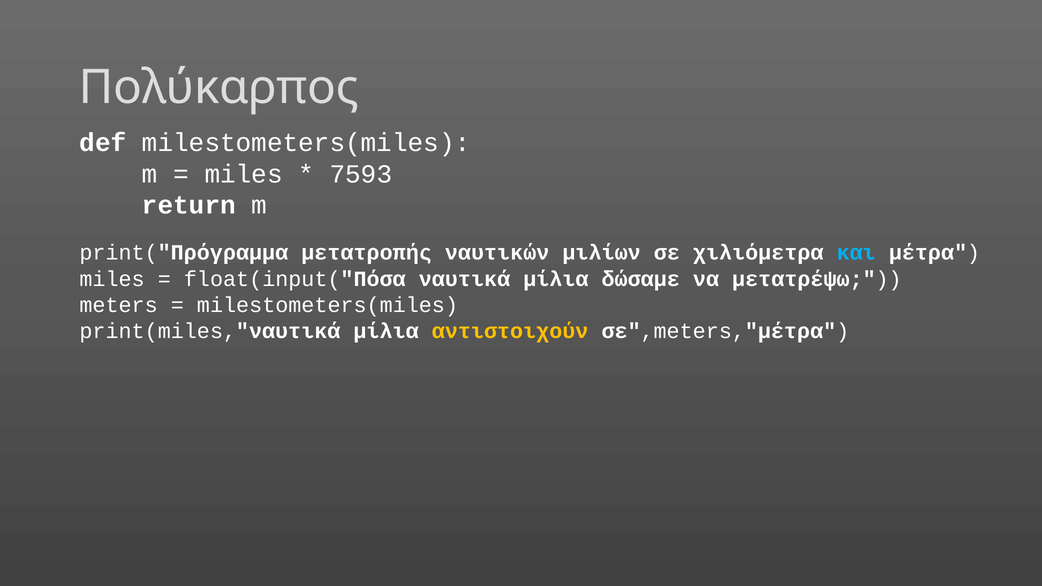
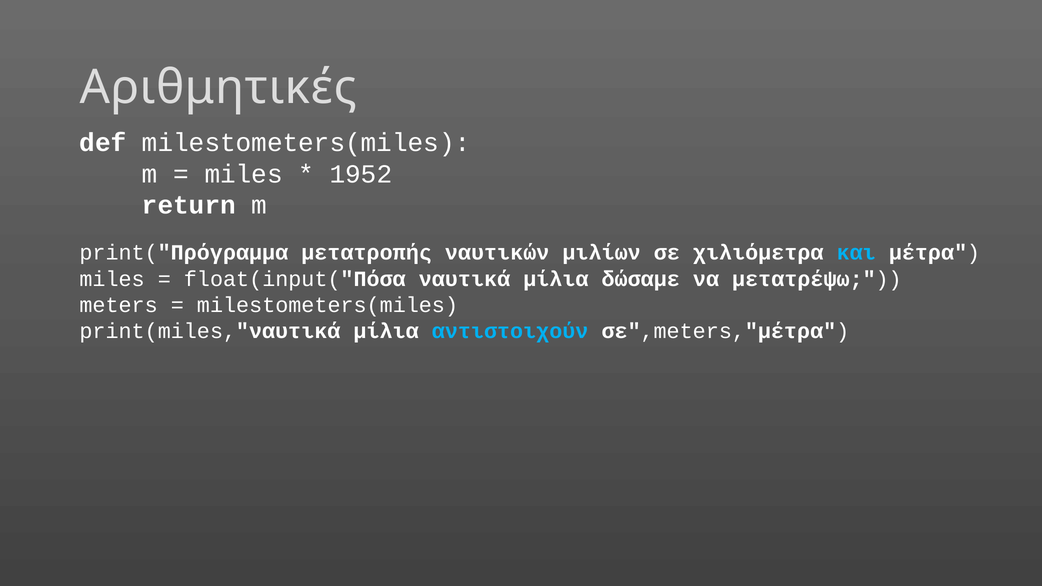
Πολύκαρπος: Πολύκαρπος -> Αριθμητικές (218, 88)
7593: 7593 -> 1952 (361, 174)
αντιστοιχούν colour: yellow -> light blue (510, 331)
